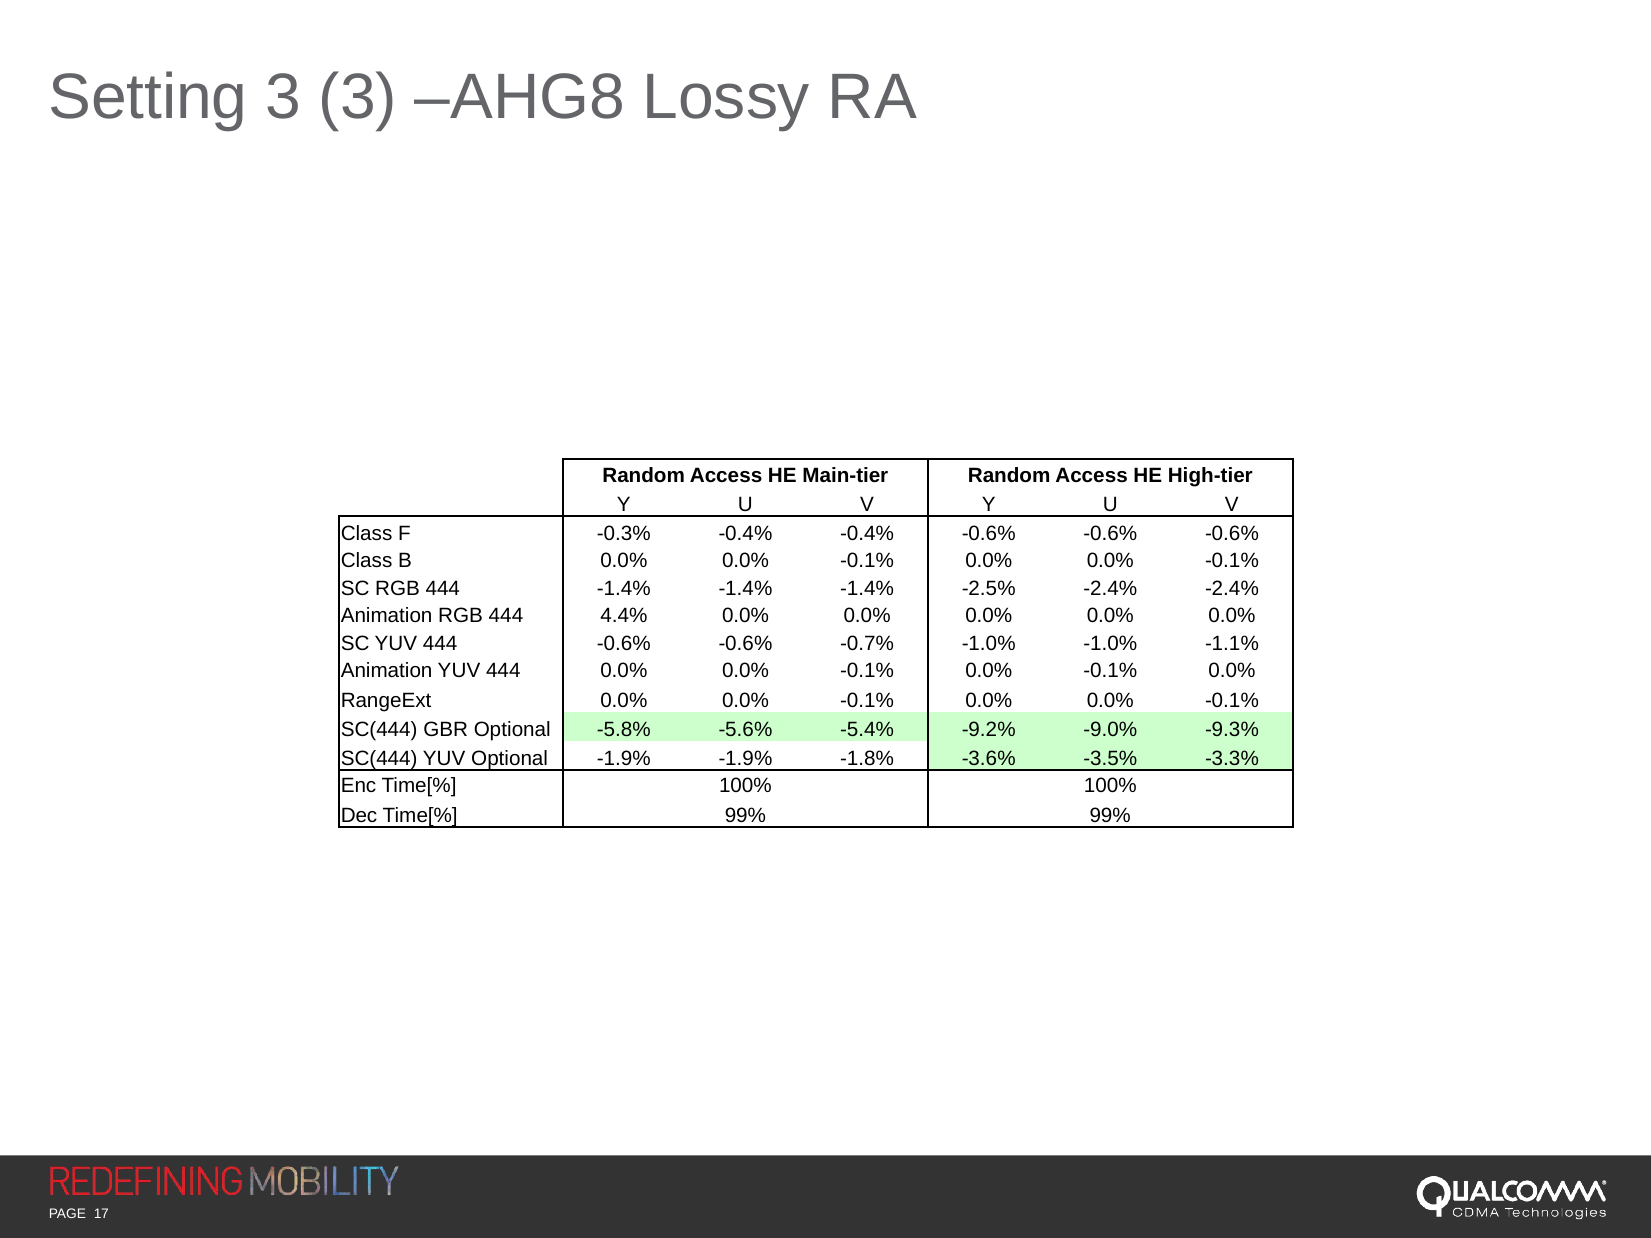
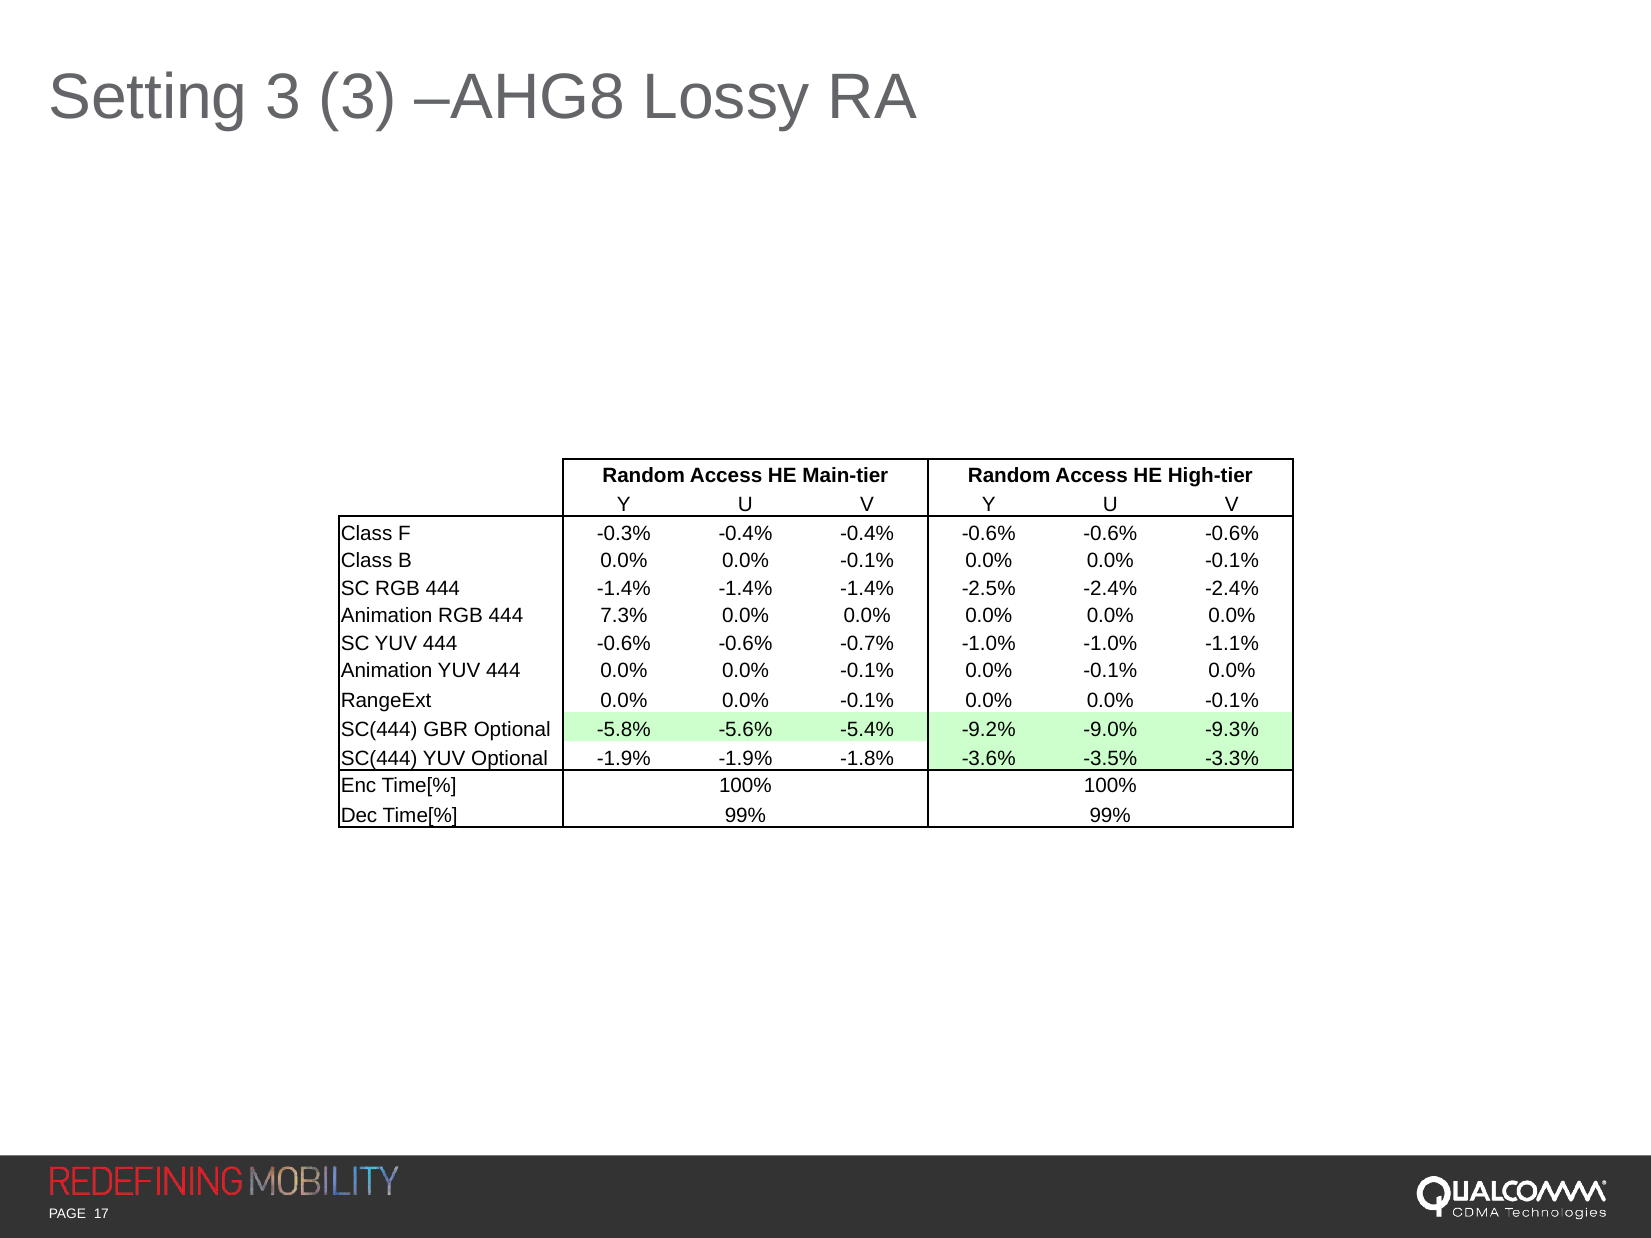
4.4%: 4.4% -> 7.3% (624, 616)
